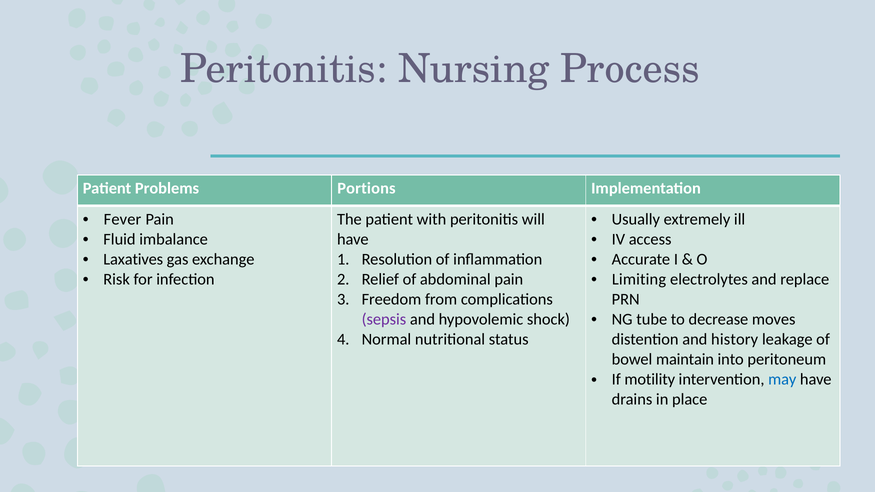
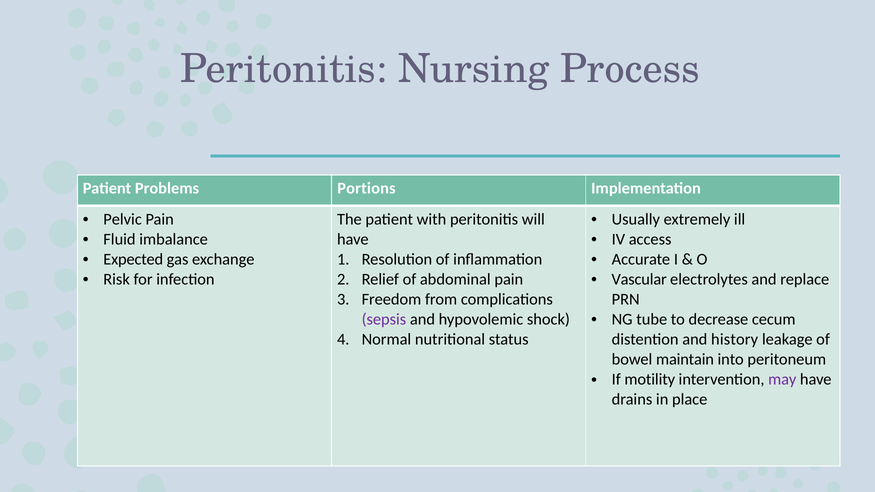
Fever: Fever -> Pelvic (123, 219)
Laxatives: Laxatives -> Expected (133, 260)
Limiting: Limiting -> Vascular (639, 280)
moves: moves -> cecum (774, 320)
may colour: blue -> purple (782, 380)
